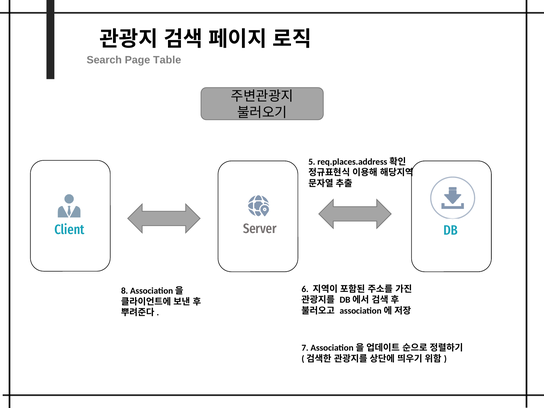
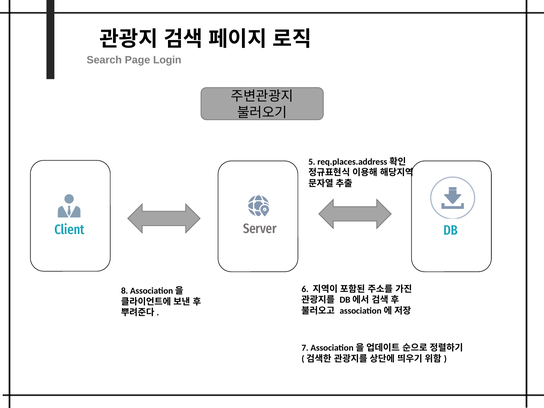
Table: Table -> Login (167, 60)
